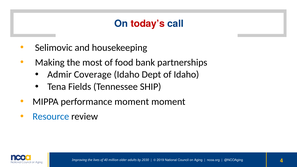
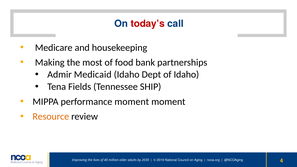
Selimovic: Selimovic -> Medicare (54, 48)
Coverage: Coverage -> Medicaid (93, 74)
Resource colour: blue -> orange (51, 117)
